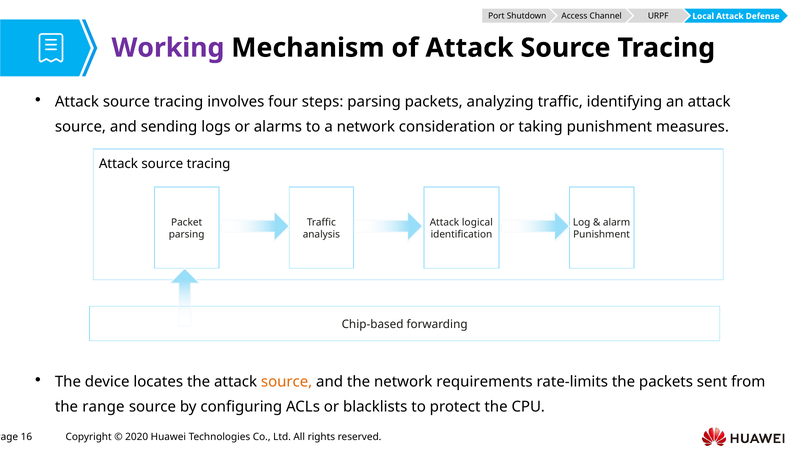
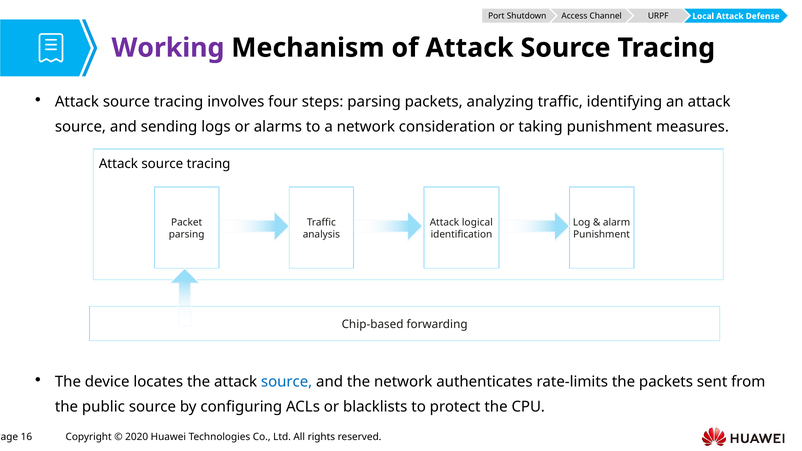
source colour: orange -> blue (287, 382)
requirements: requirements -> authenticates (484, 382)
range: range -> public (103, 407)
